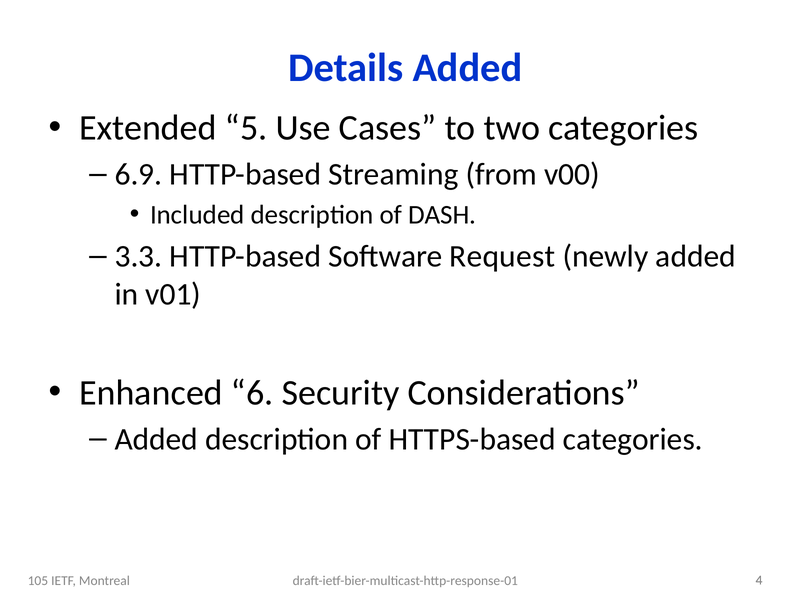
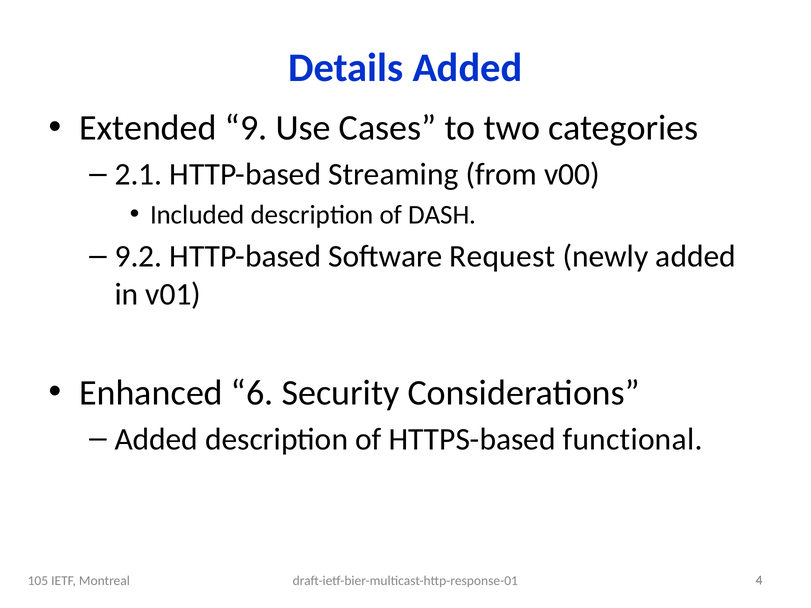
5: 5 -> 9 (246, 128)
6.9: 6.9 -> 2.1 (138, 175)
3.3: 3.3 -> 9.2 (138, 256)
HTTPS-based categories: categories -> functional (633, 439)
